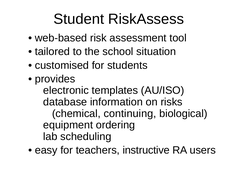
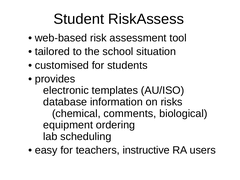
continuing: continuing -> comments (130, 114)
